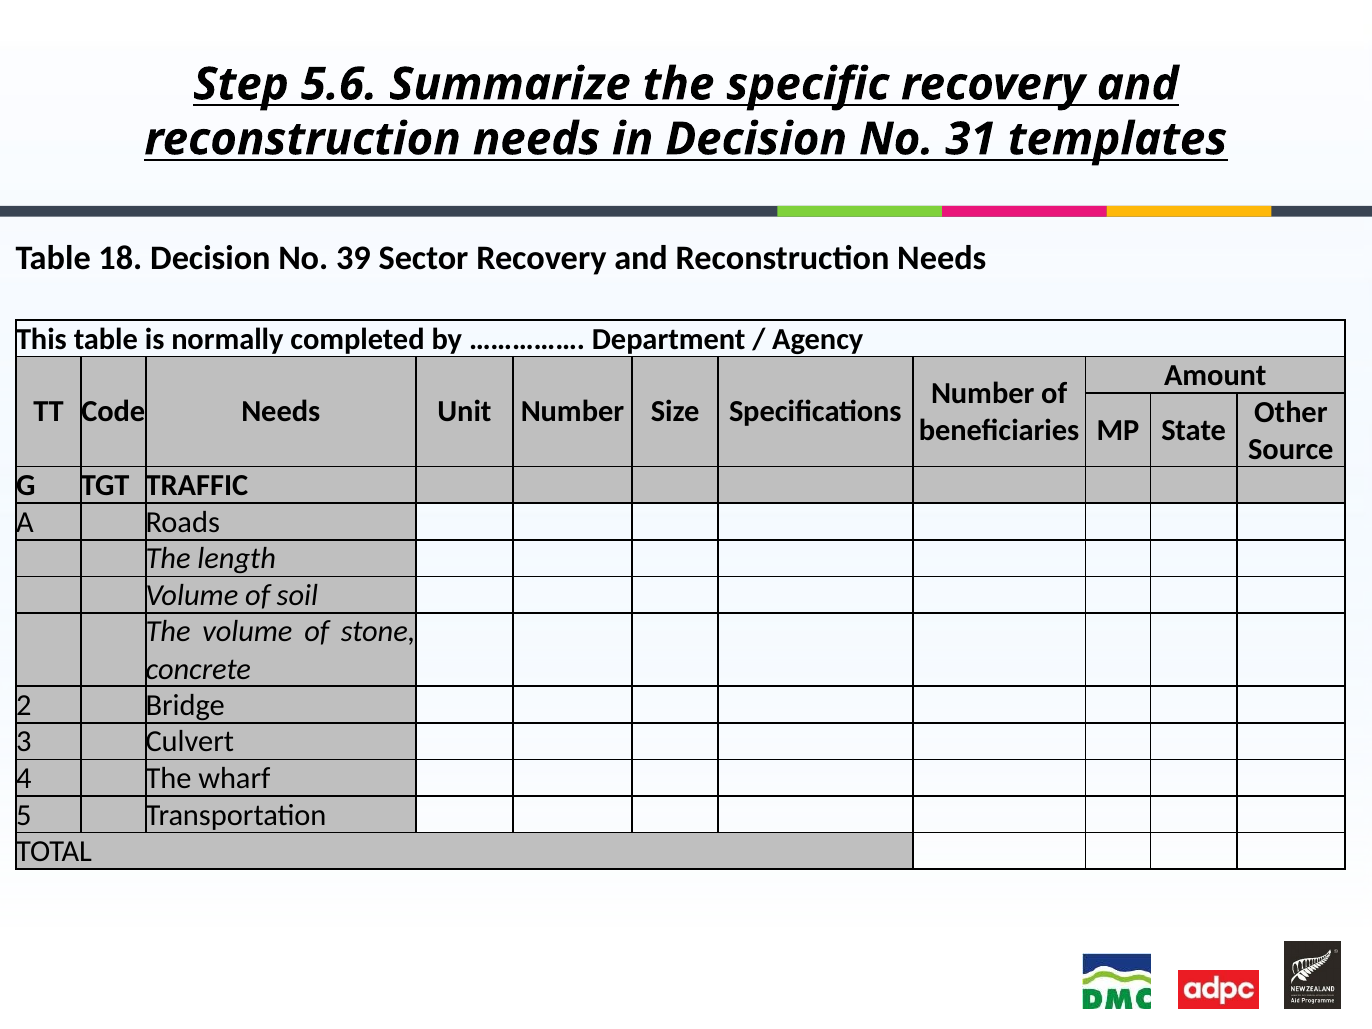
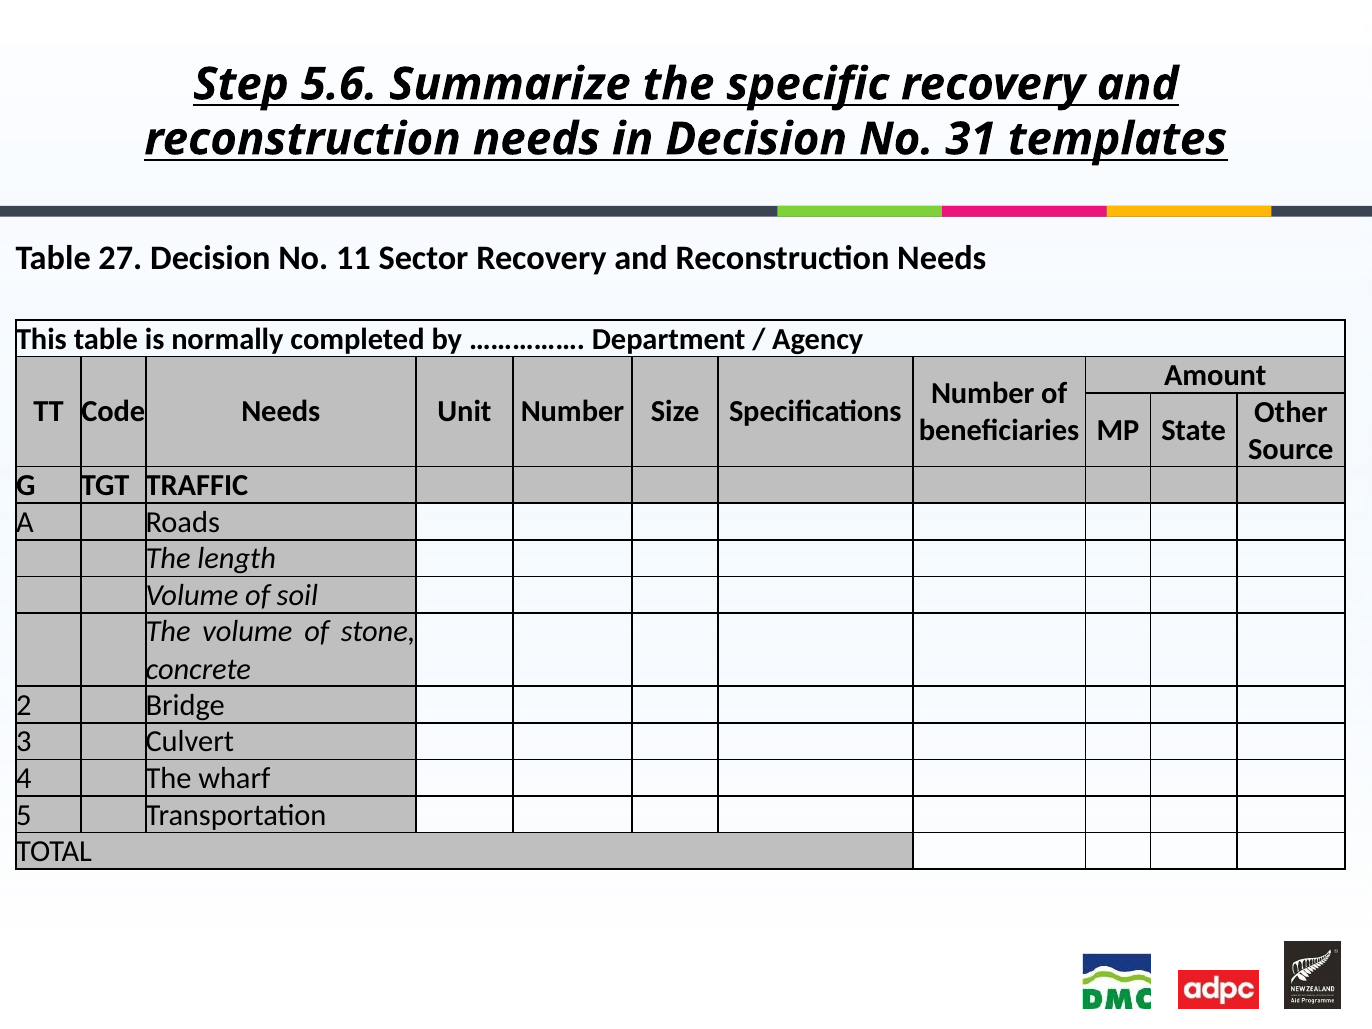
18: 18 -> 27 (120, 259)
39: 39 -> 11 (353, 259)
